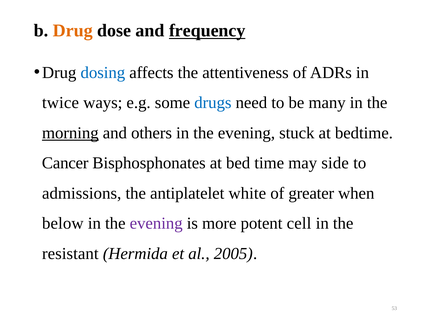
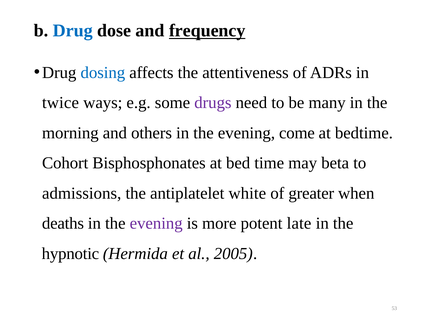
Drug colour: orange -> blue (73, 31)
drugs colour: blue -> purple (213, 103)
morning underline: present -> none (70, 133)
stuck: stuck -> come (297, 133)
Cancer: Cancer -> Cohort (65, 163)
side: side -> beta (335, 163)
below: below -> deaths (63, 224)
cell: cell -> late (299, 224)
resistant: resistant -> hypnotic (70, 254)
